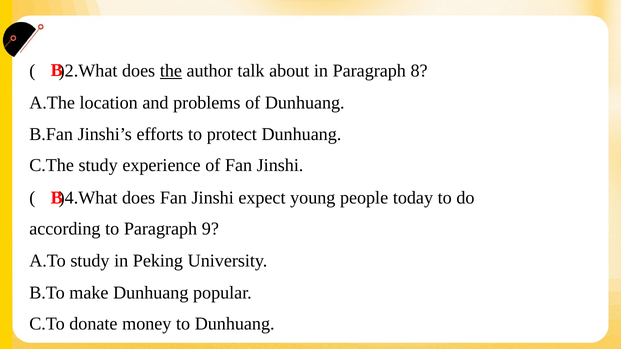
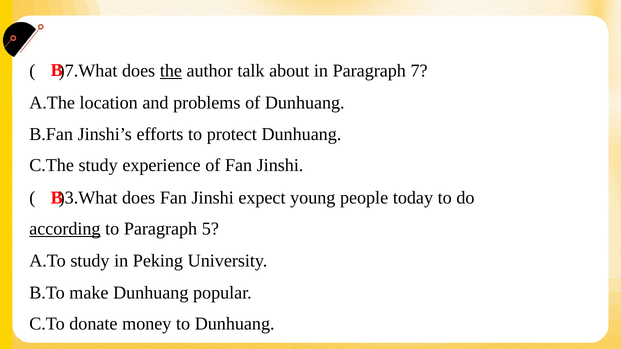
)2.What: )2.What -> )7.What (88, 71)
8: 8 -> 7 (419, 71)
)4.What: )4.What -> )3.What (88, 198)
according underline: none -> present (65, 229)
9: 9 -> 5 (210, 229)
